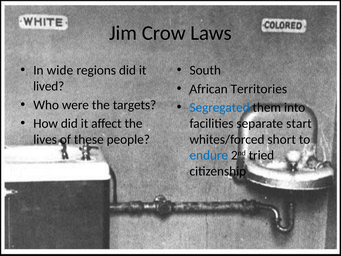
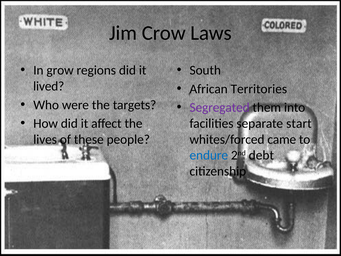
wide: wide -> grow (60, 70)
Segregated colour: blue -> purple (220, 107)
short: short -> came (282, 139)
tried: tried -> debt (261, 155)
